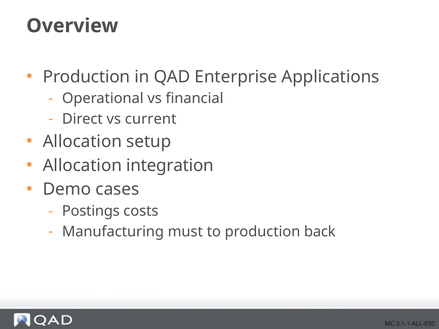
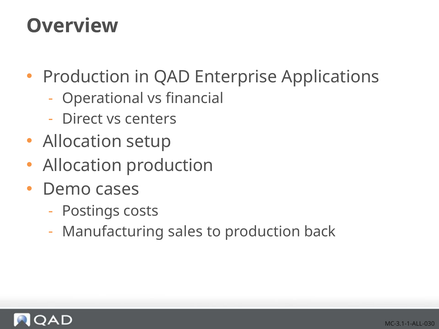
current: current -> centers (151, 119)
Allocation integration: integration -> production (170, 166)
must: must -> sales (185, 232)
